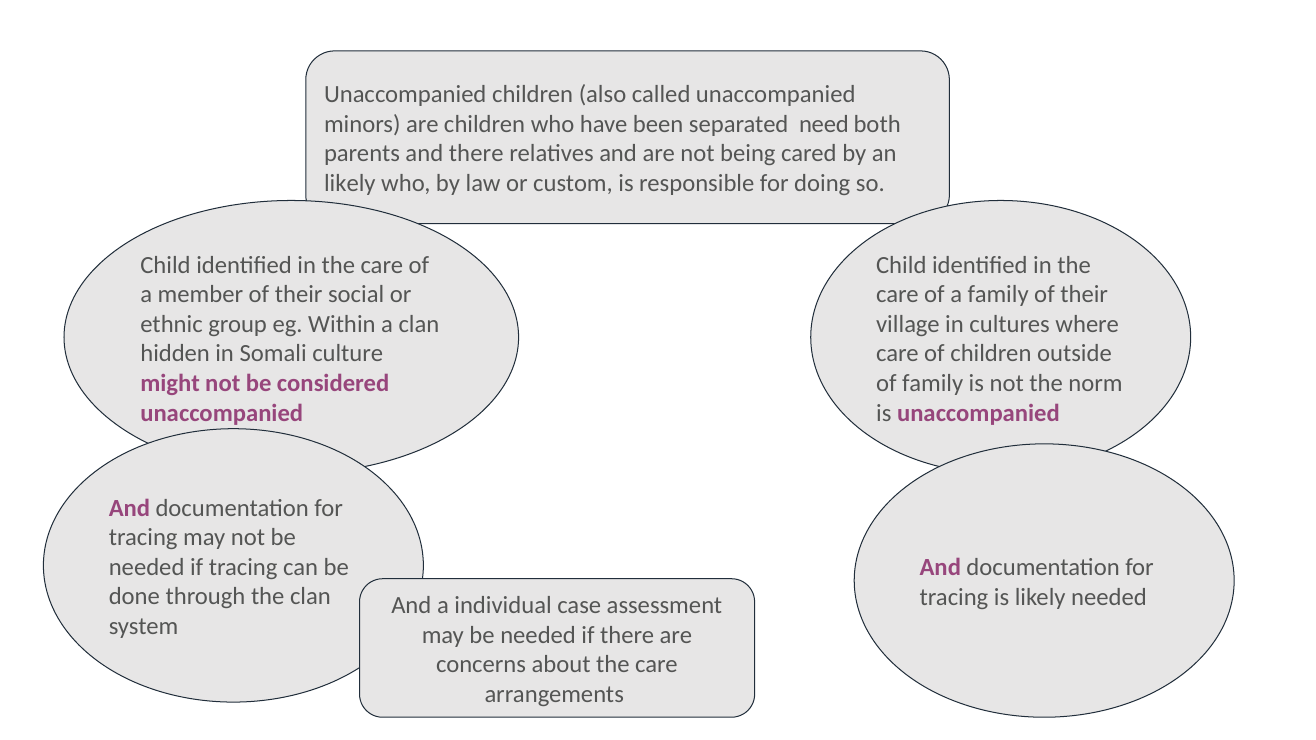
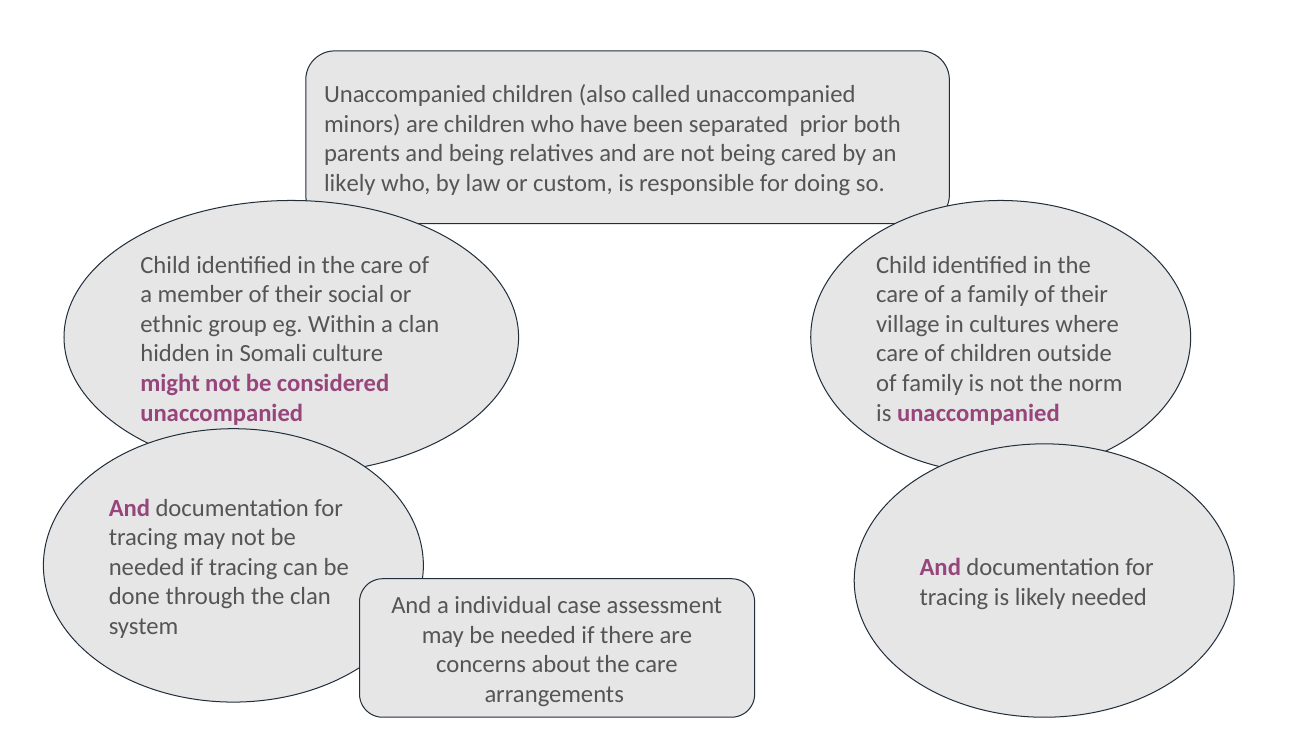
need: need -> prior (824, 124)
and there: there -> being (476, 154)
